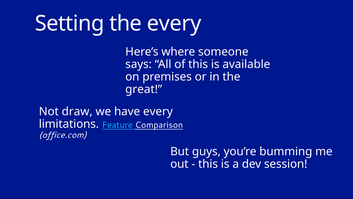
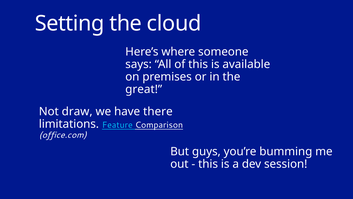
the every: every -> cloud (174, 23)
have every: every -> there (158, 111)
